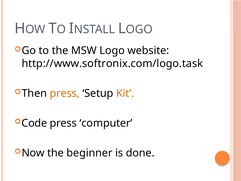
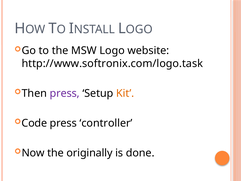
press colour: orange -> purple (65, 93)
computer: computer -> controller (106, 123)
beginner: beginner -> originally (90, 153)
